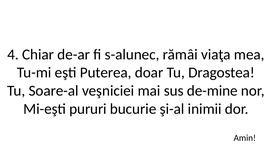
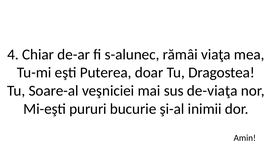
de-mine: de-mine -> de-viaţa (212, 91)
